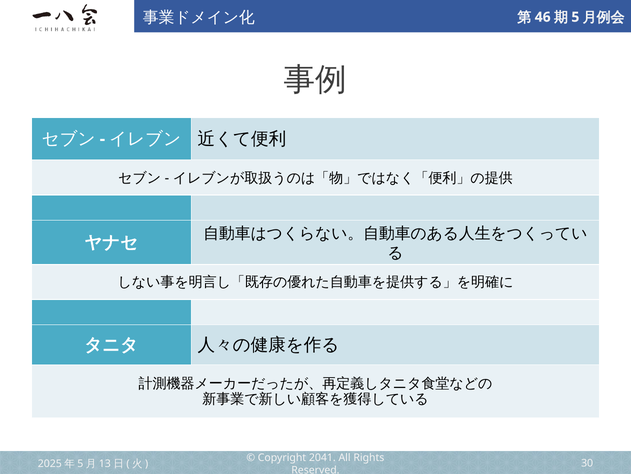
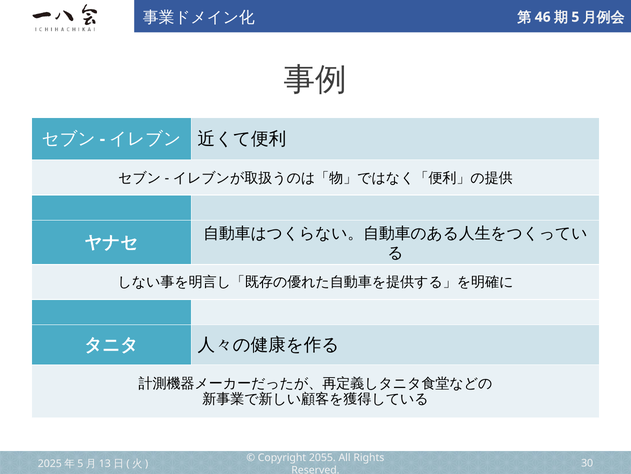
2041: 2041 -> 2055 (322, 457)
